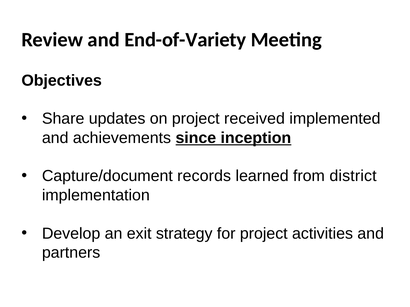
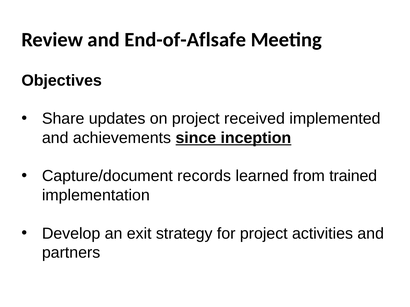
End-of-Variety: End-of-Variety -> End-of-Aflsafe (185, 40)
district: district -> trained (353, 176)
